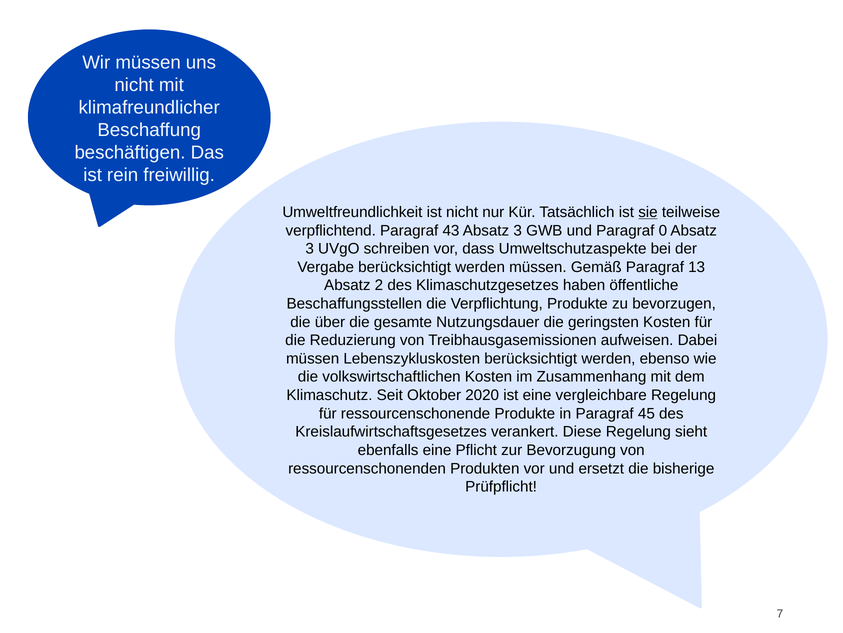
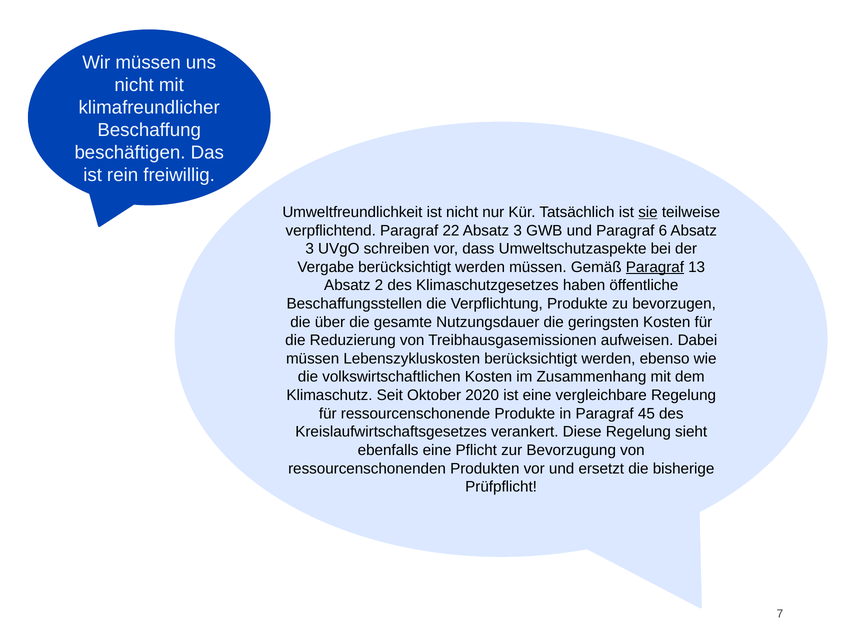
43: 43 -> 22 (451, 230)
0: 0 -> 6 (663, 230)
Paragraf underline: none -> present (655, 267)
